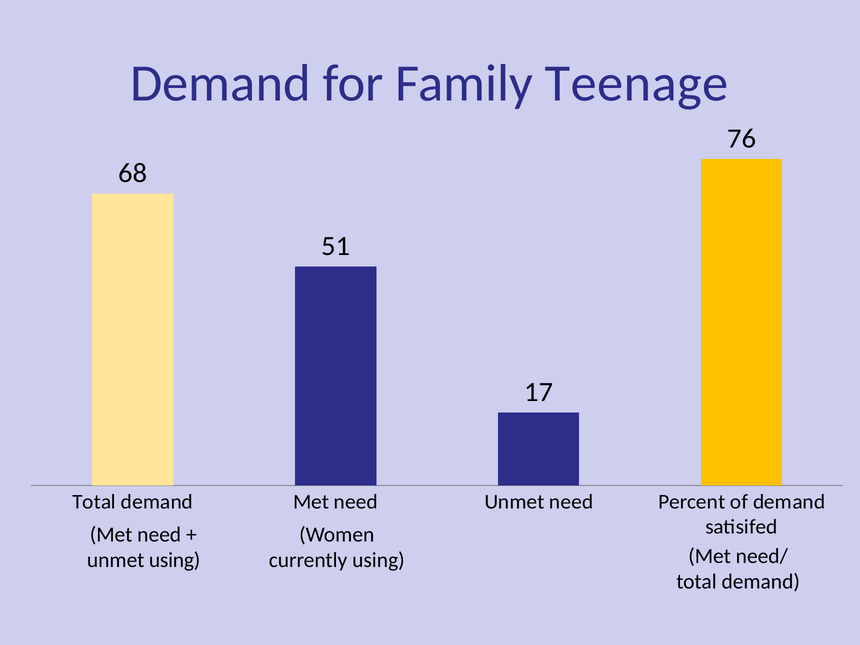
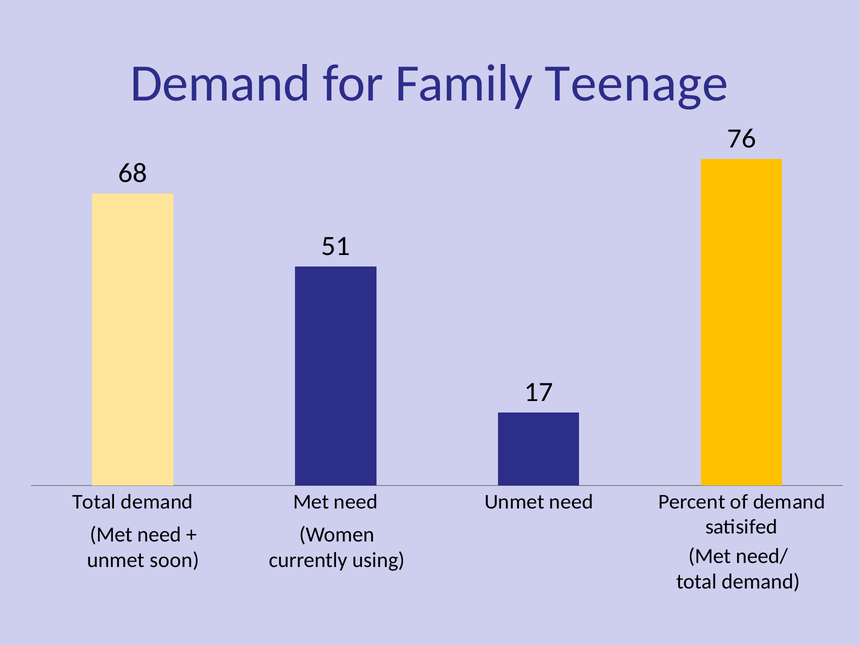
unmet using: using -> soon (174, 560)
